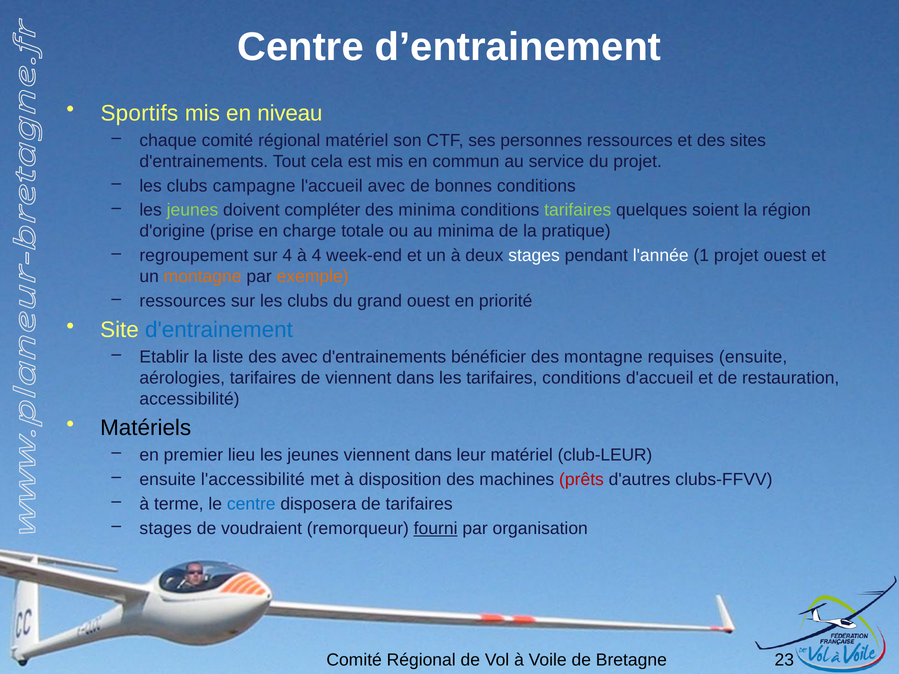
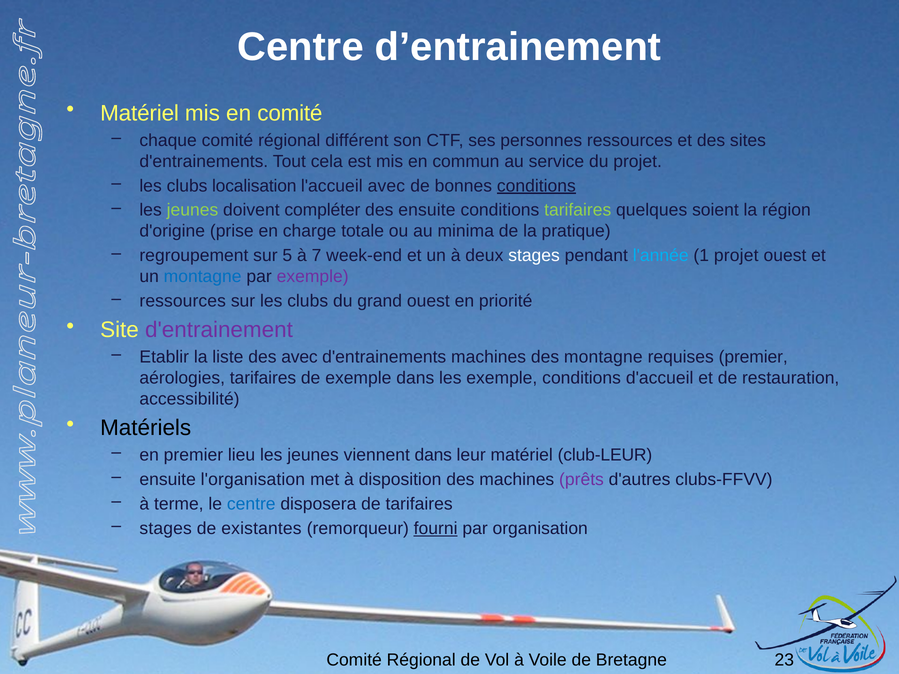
Sportifs: Sportifs -> Matériel (140, 113)
en niveau: niveau -> comité (290, 113)
régional matériel: matériel -> différent (357, 140)
campagne: campagne -> localisation (254, 186)
conditions underline: none -> present (536, 186)
des minima: minima -> ensuite (427, 210)
sur 4: 4 -> 5 (287, 256)
à 4: 4 -> 7 (317, 256)
l'année colour: white -> light blue (661, 256)
montagne colour: orange -> blue (203, 277)
exemple colour: orange -> purple (313, 277)
d'entrainement colour: blue -> purple (219, 330)
d'entrainements bénéficier: bénéficier -> machines (489, 357)
requises ensuite: ensuite -> premier (753, 357)
de viennent: viennent -> exemple (358, 378)
les tarifaires: tarifaires -> exemple (502, 378)
l'accessibilité: l'accessibilité -> l'organisation (253, 480)
prêts colour: red -> purple (581, 480)
voudraient: voudraient -> existantes (261, 529)
